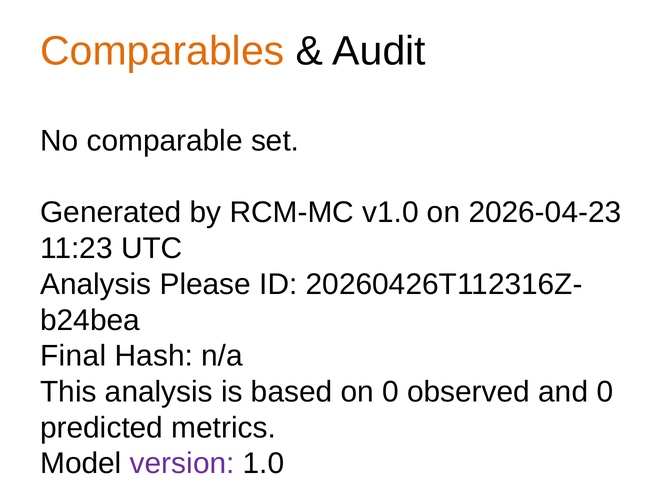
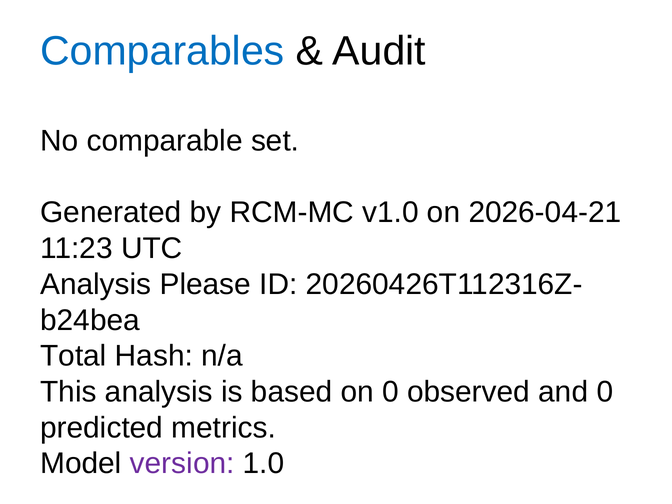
Comparables colour: orange -> blue (162, 51)
2026-04-23: 2026-04-23 -> 2026-04-21 (545, 213)
Final: Final -> Total (73, 356)
